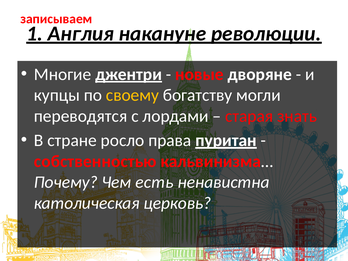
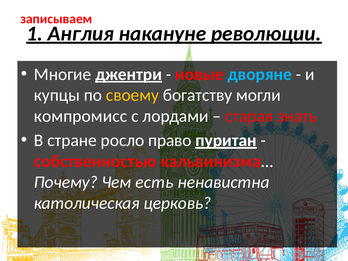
дворяне colour: white -> light blue (260, 74)
переводятся: переводятся -> компромисс (81, 116)
права: права -> право (170, 140)
